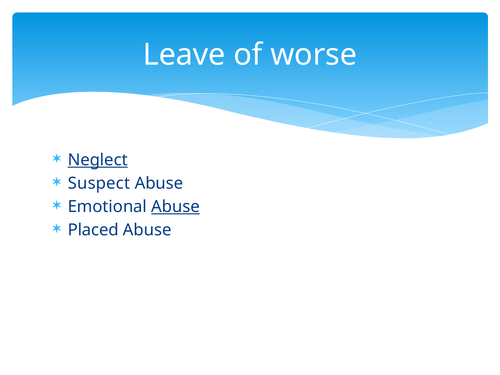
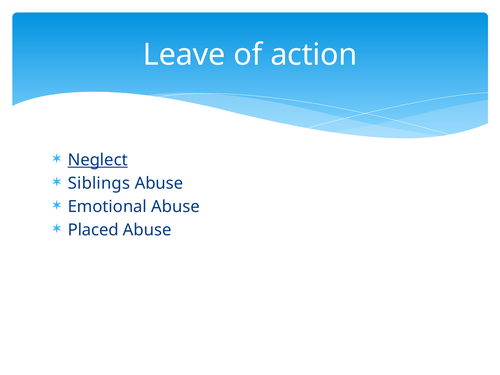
worse: worse -> action (314, 55)
Suspect: Suspect -> Siblings (99, 183)
Abuse underline: present -> none (176, 207)
